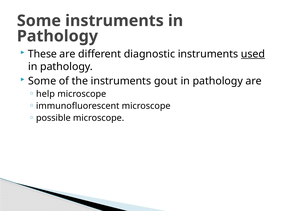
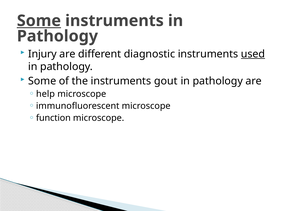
Some underline: none -> present (39, 21)
These: These -> Injury (42, 54)
possible: possible -> function (53, 118)
